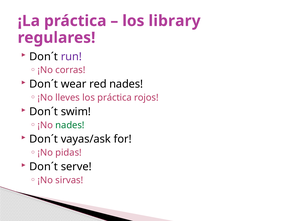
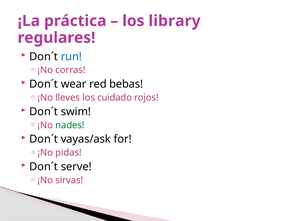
run colour: purple -> blue (71, 56)
red nades: nades -> bebas (126, 84)
los práctica: práctica -> cuidado (115, 97)
